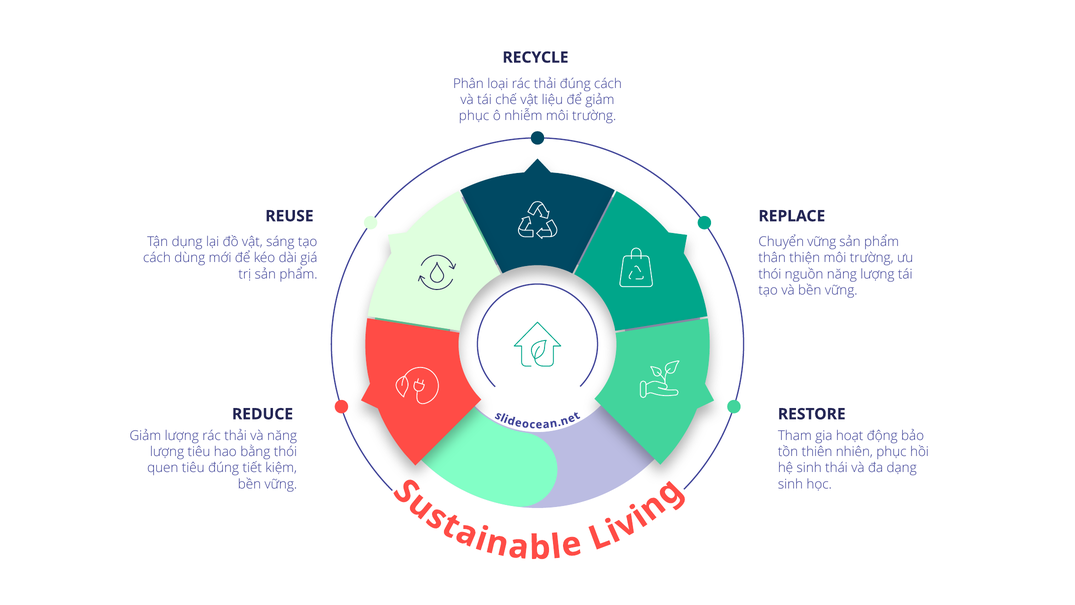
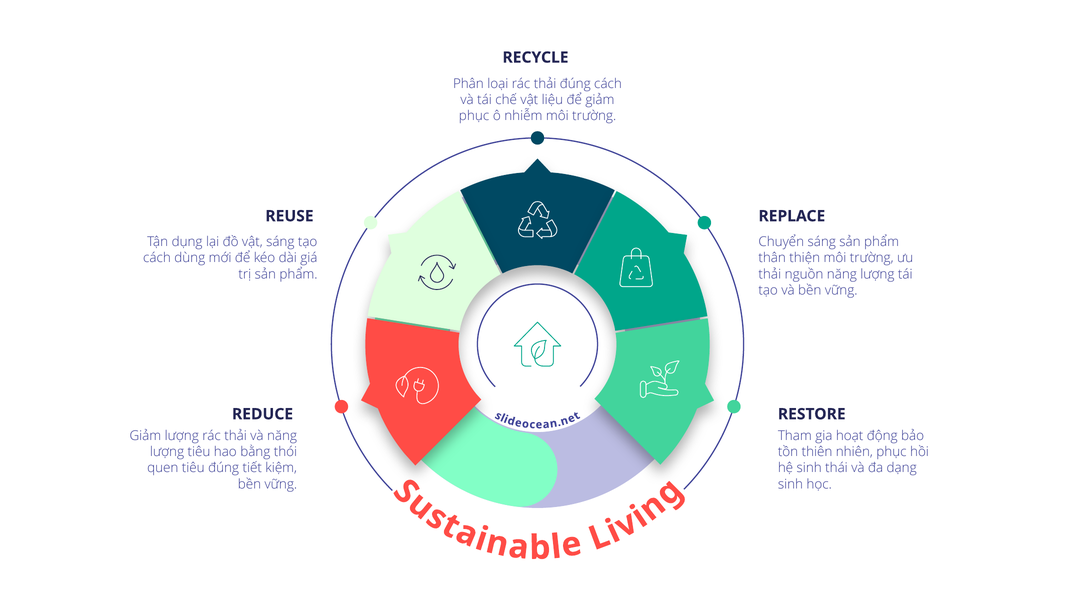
Chuyển vững: vững -> sáng (822, 242)
thói: thói -> thải (770, 274)
